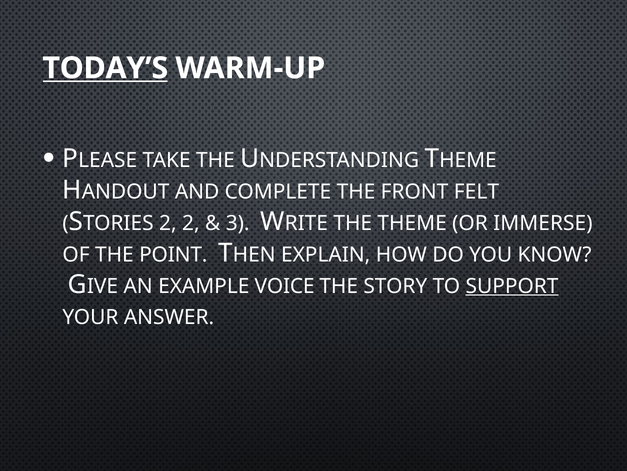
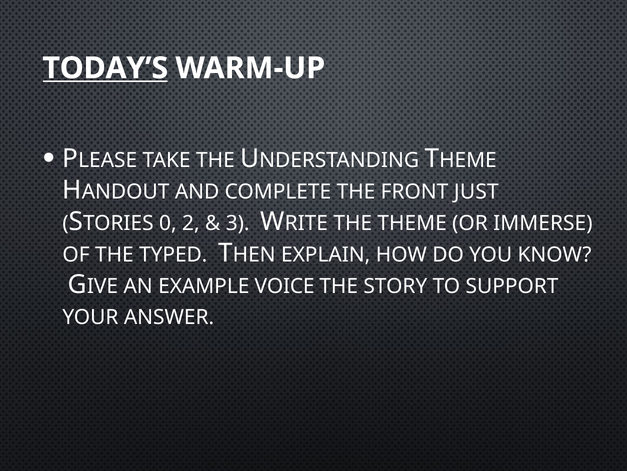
FELT: FELT -> JUST (476, 192)
2: 2 -> 0 (168, 223)
POINT: POINT -> TYPED (173, 254)
SUPPORT underline: present -> none (512, 286)
